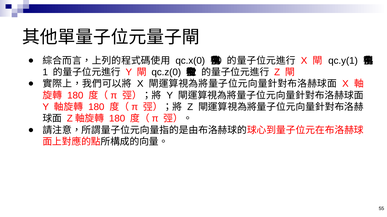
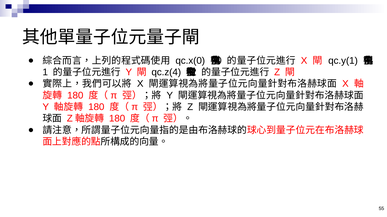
qc.z(0: qc.z(0 -> qc.z(4 (166, 72)
